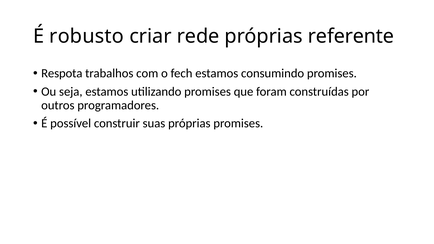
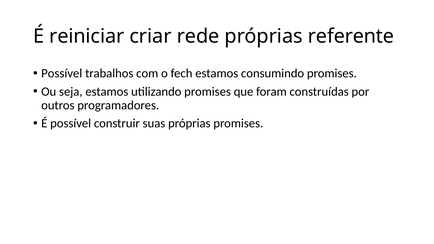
robusto: robusto -> reiniciar (87, 36)
Respota: Respota -> Possível (62, 73)
